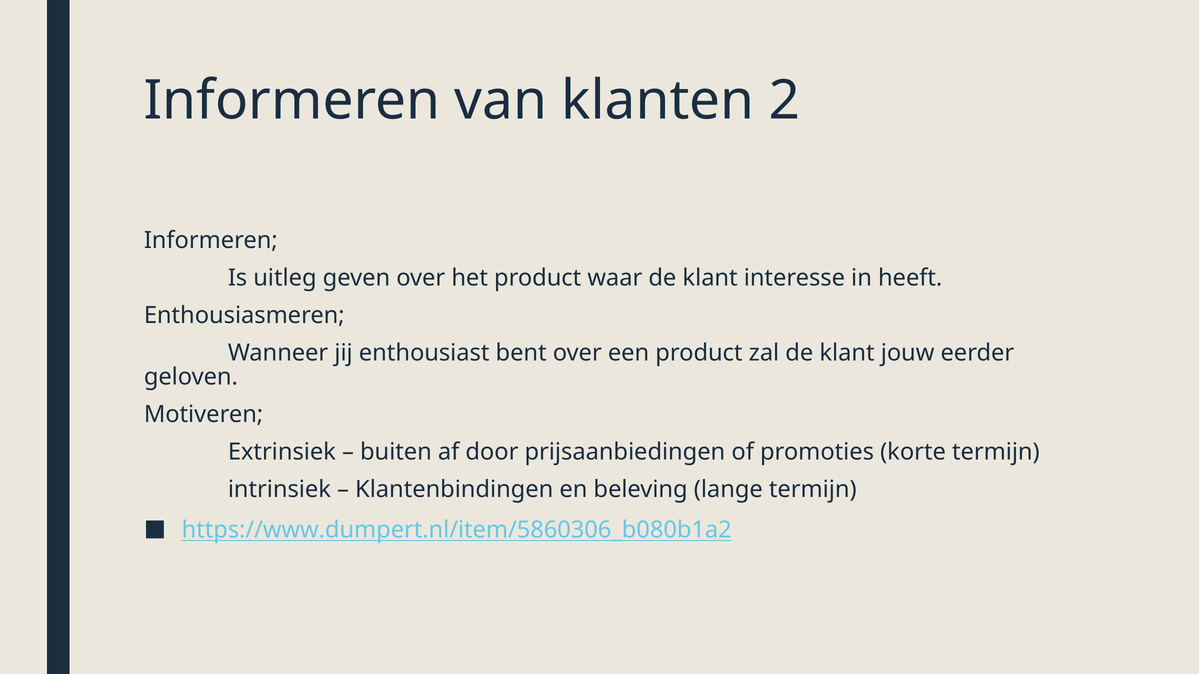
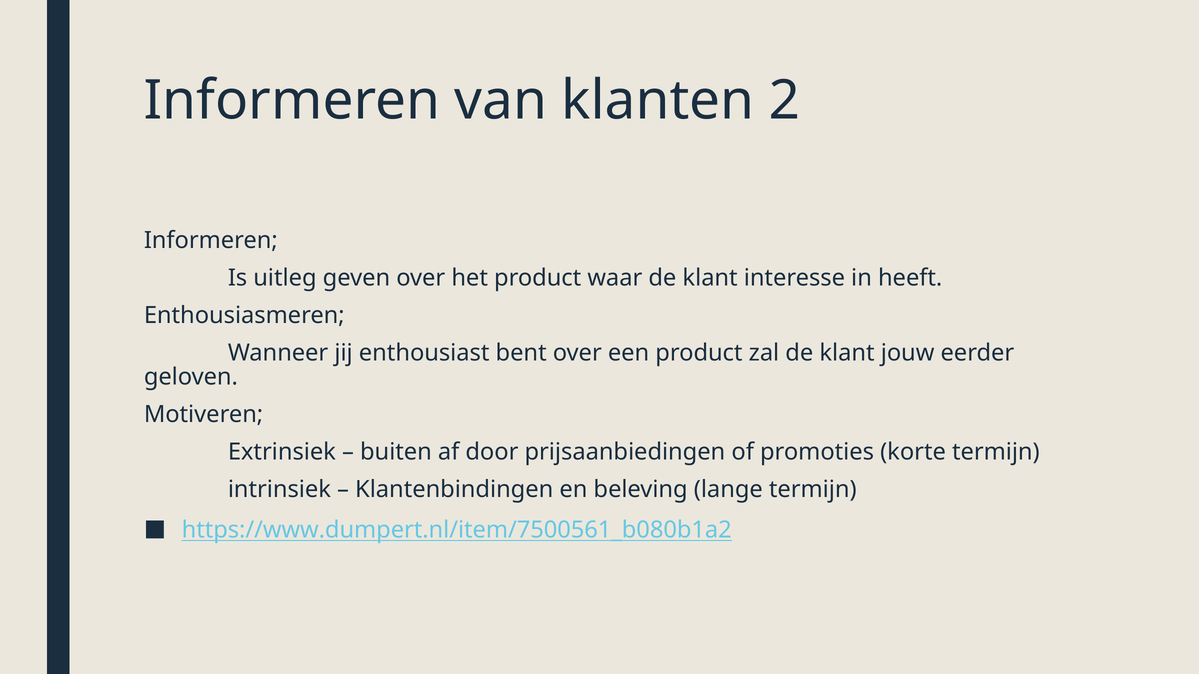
https://www.dumpert.nl/item/5860306_b080b1a2: https://www.dumpert.nl/item/5860306_b080b1a2 -> https://www.dumpert.nl/item/7500561_b080b1a2 (457, 530)
